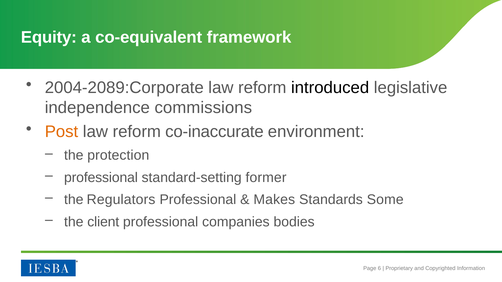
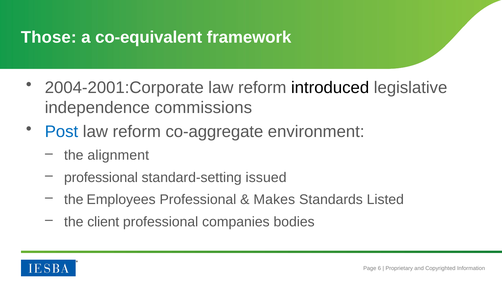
Equity: Equity -> Those (49, 37)
2004-2089:Corporate: 2004-2089:Corporate -> 2004-2001:Corporate (124, 88)
Post colour: orange -> blue (61, 132)
co-inaccurate: co-inaccurate -> co-aggregate (214, 132)
protection: protection -> alignment (118, 156)
former: former -> issued (266, 178)
Regulators: Regulators -> Employees (121, 200)
Some: Some -> Listed (385, 200)
